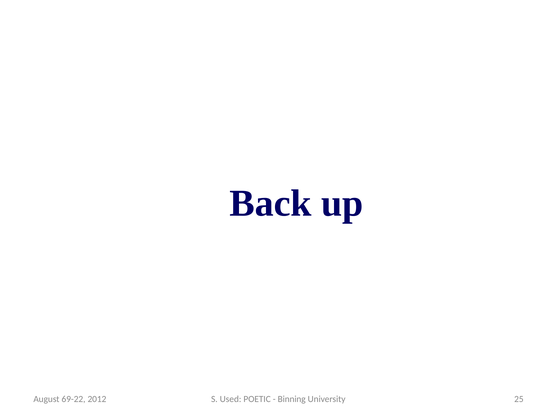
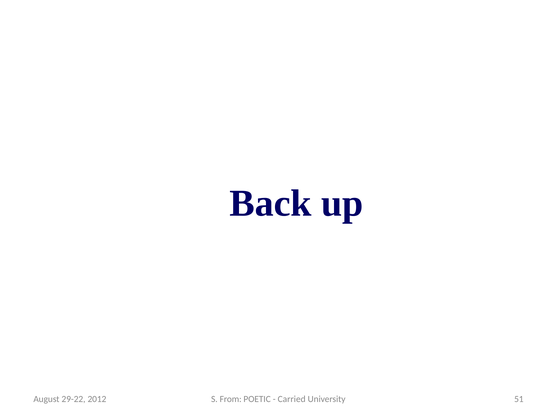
Used: Used -> From (231, 399)
Binning: Binning -> Carried (292, 399)
25: 25 -> 51 (519, 399)
69-22: 69-22 -> 29-22 (74, 399)
